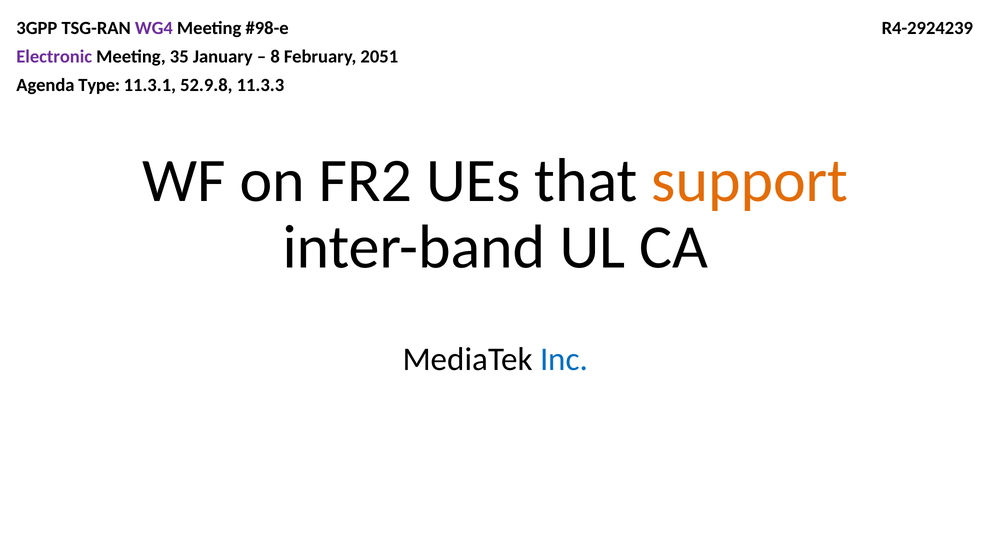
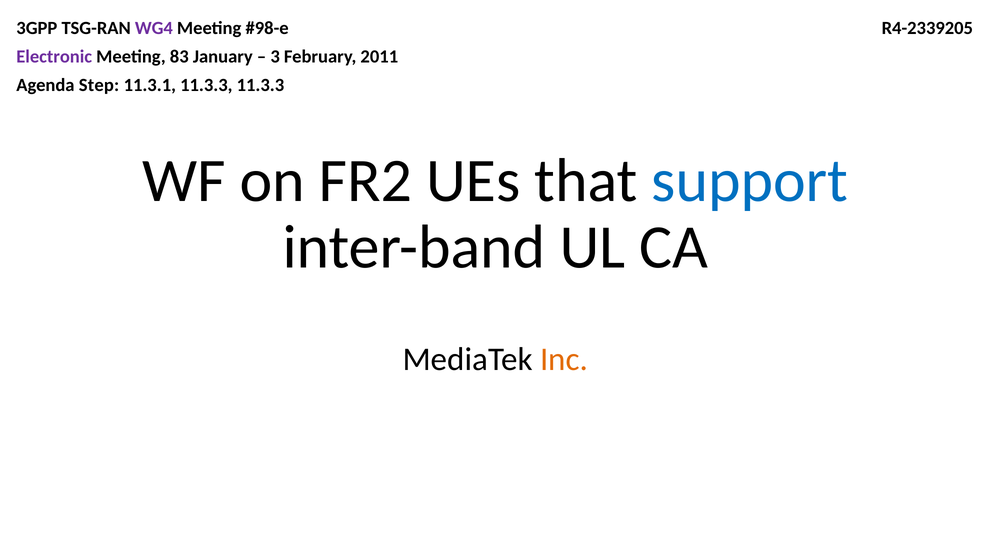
R4-2924239: R4-2924239 -> R4-2339205 (927, 28)
35: 35 -> 83 (179, 57)
8: 8 -> 3 (275, 57)
2051: 2051 -> 2011 (379, 57)
Type: Type -> Step (99, 85)
11.3.1 52.9.8: 52.9.8 -> 11.3.3 (206, 85)
support colour: orange -> blue (750, 181)
Inc colour: blue -> orange (564, 360)
